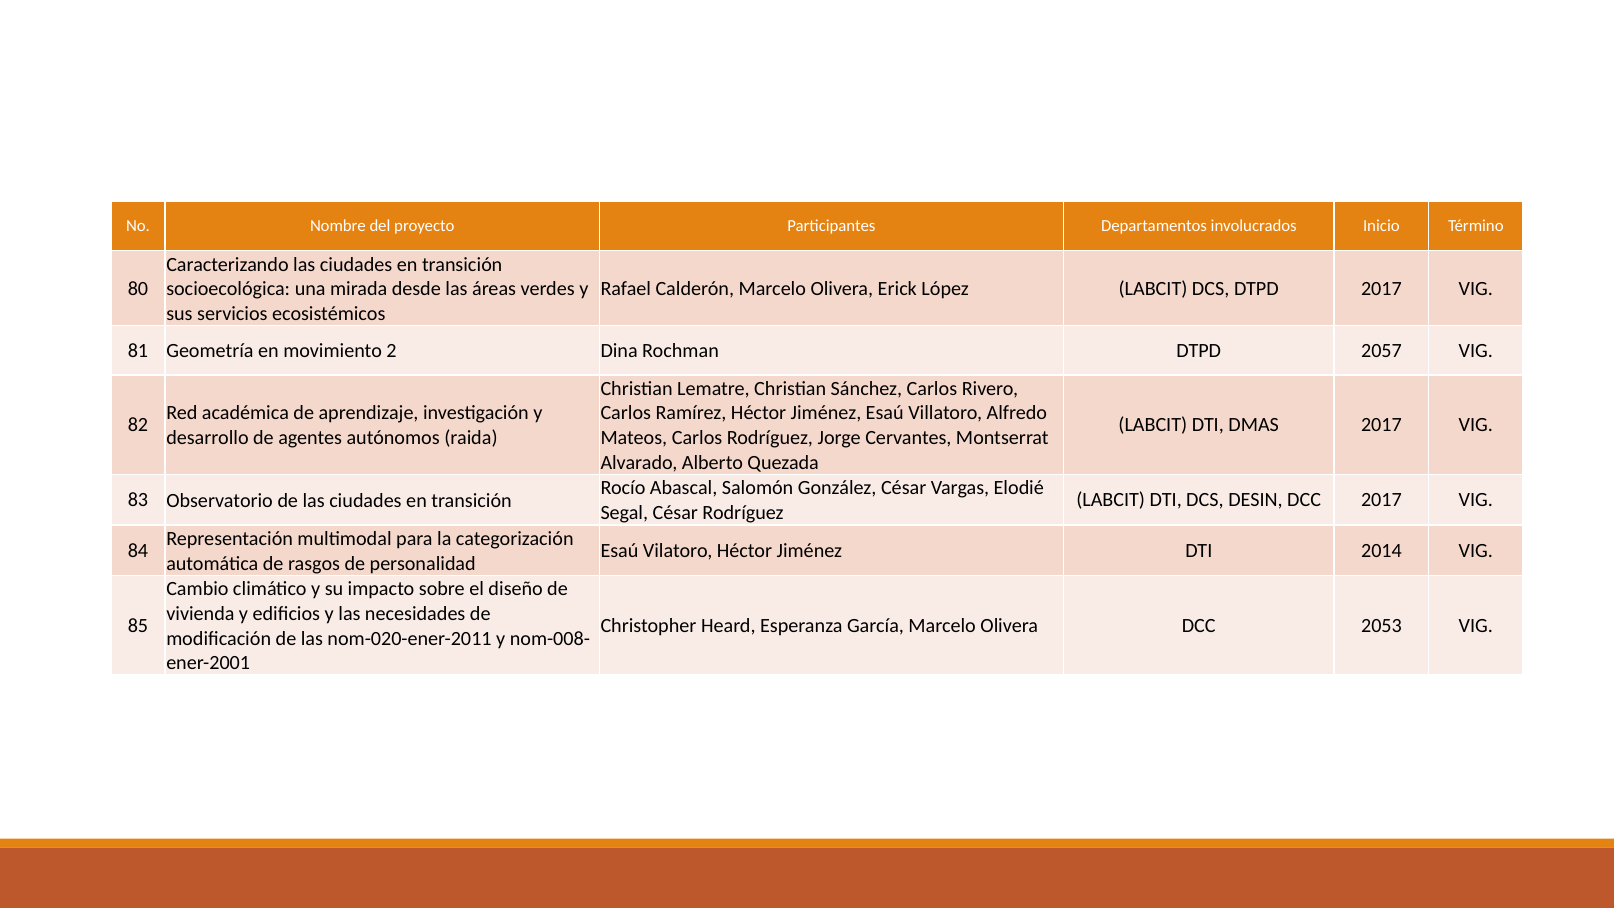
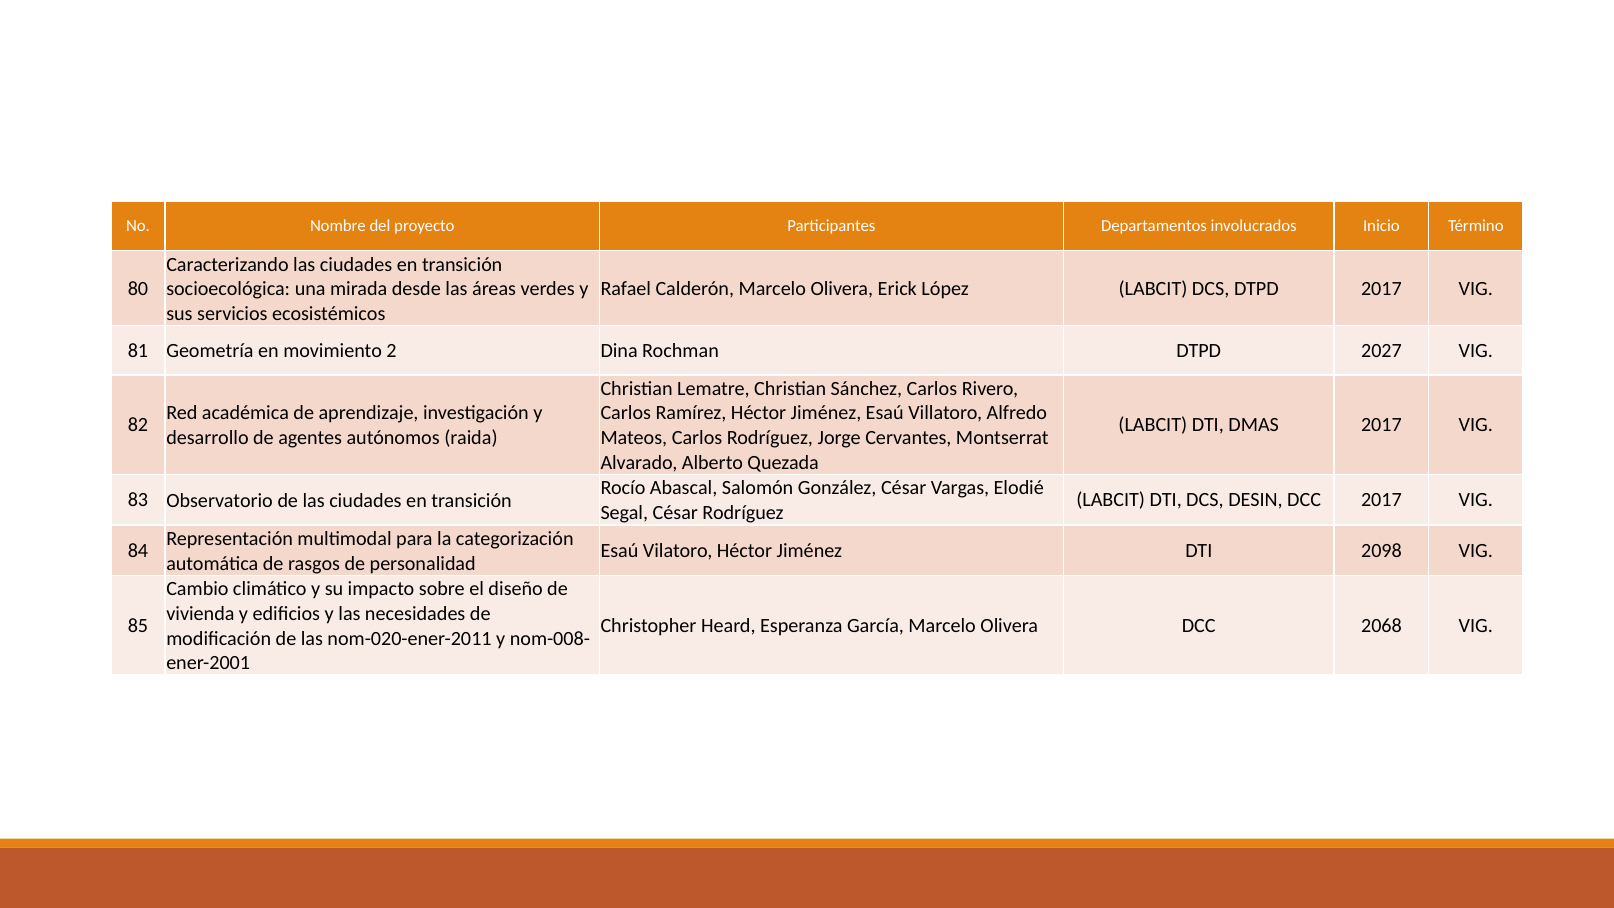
2057: 2057 -> 2027 (1381, 350)
2014: 2014 -> 2098 (1381, 550)
2053: 2053 -> 2068 (1381, 625)
